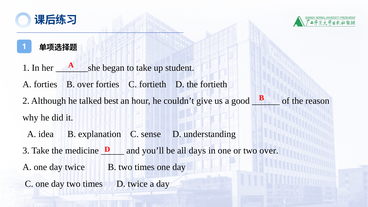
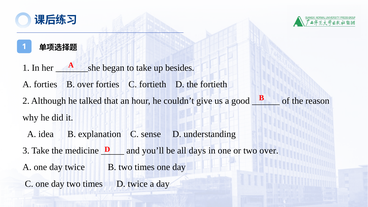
student: student -> besides (180, 68)
best: best -> that (111, 101)
